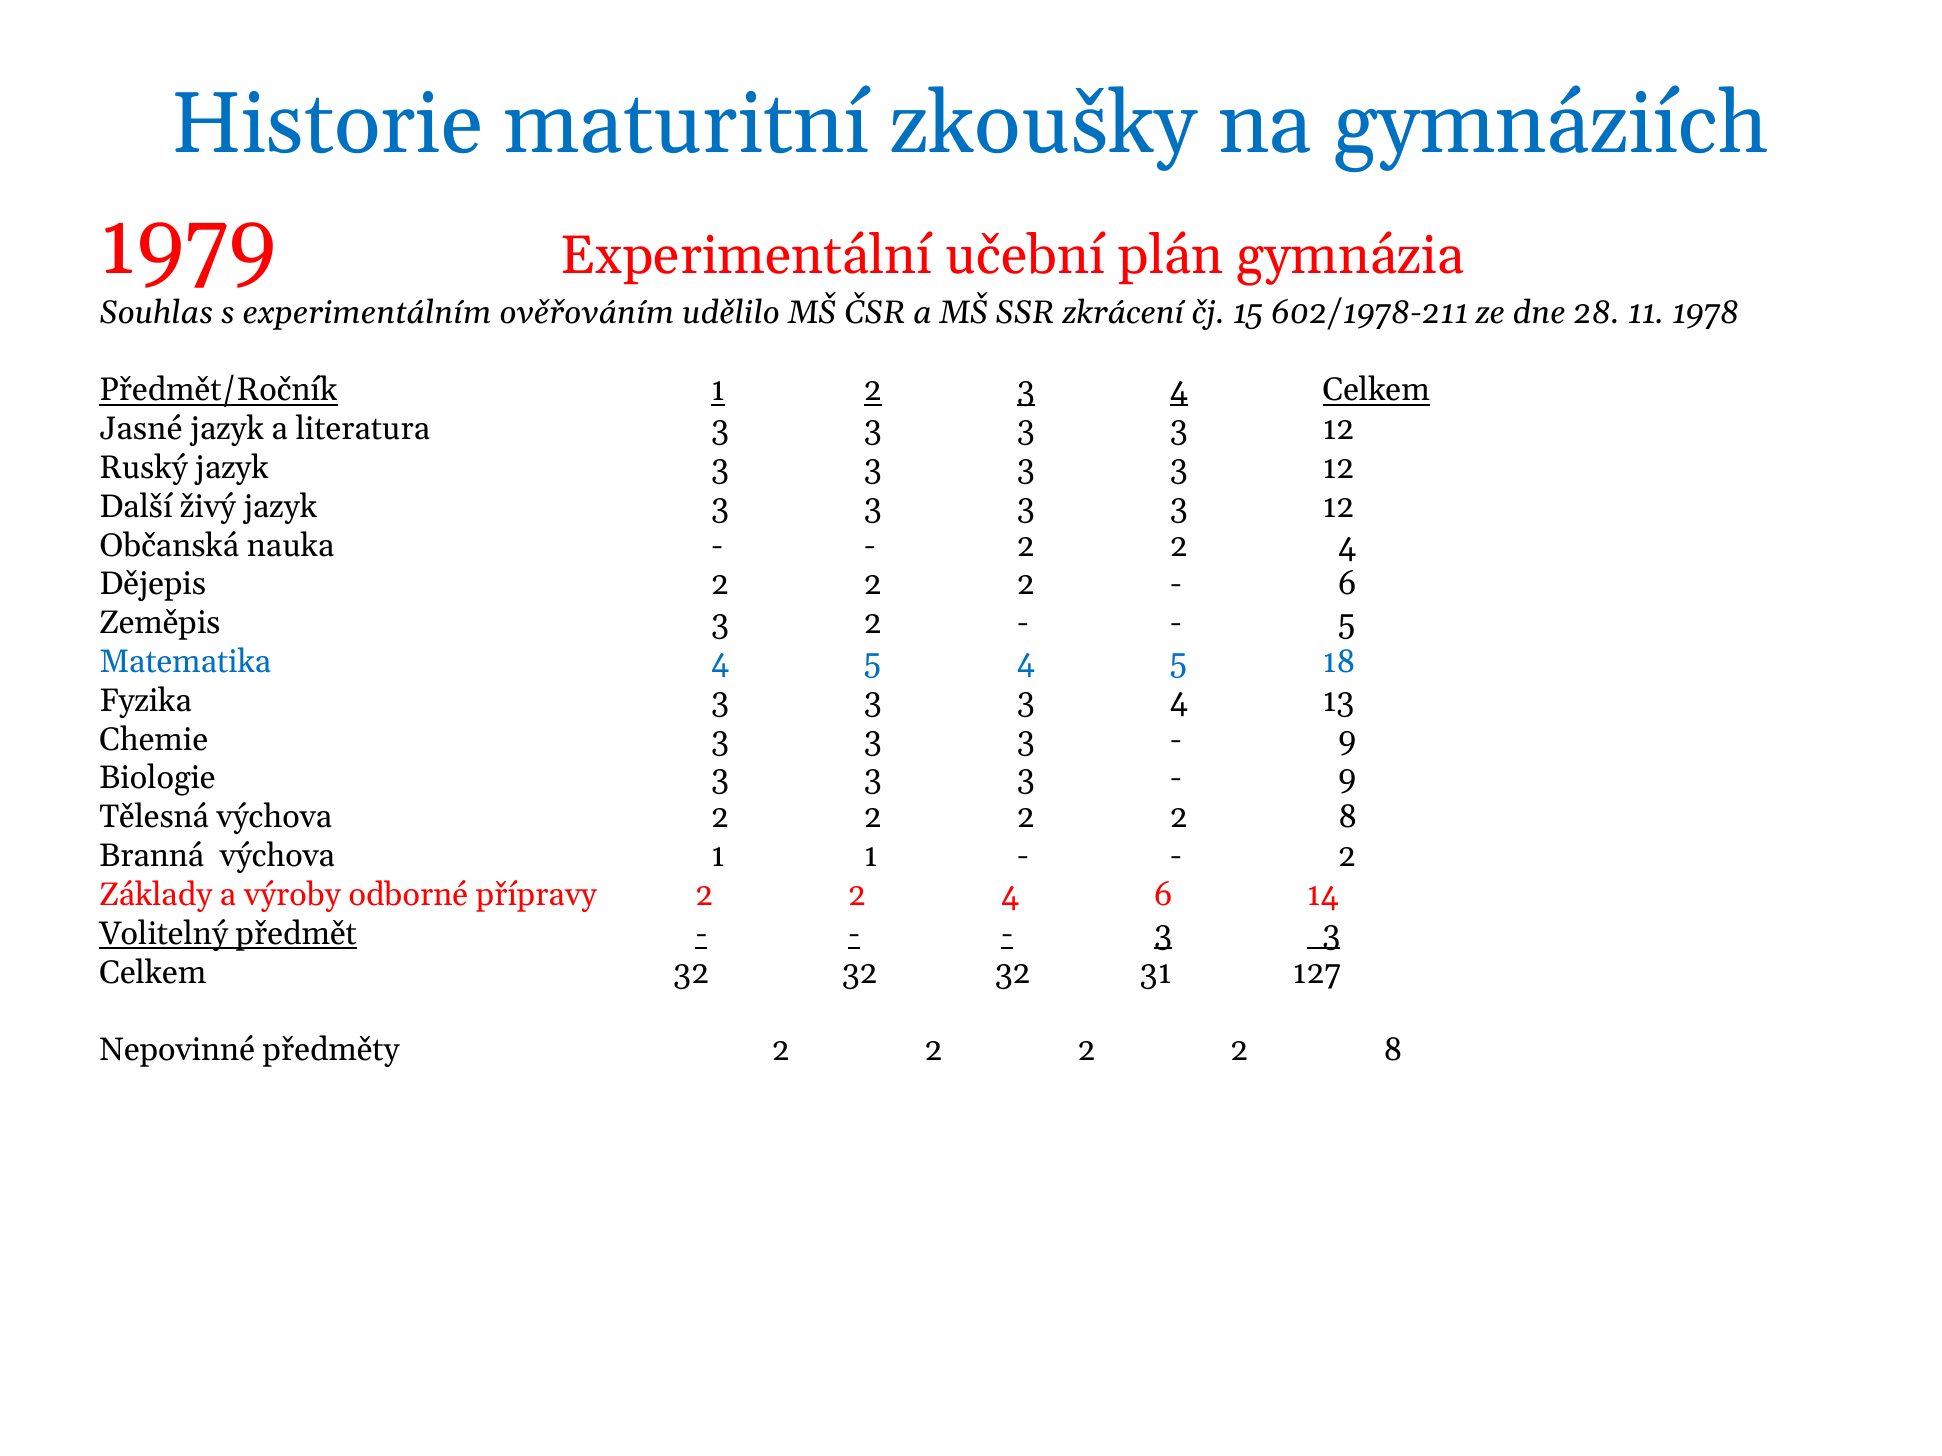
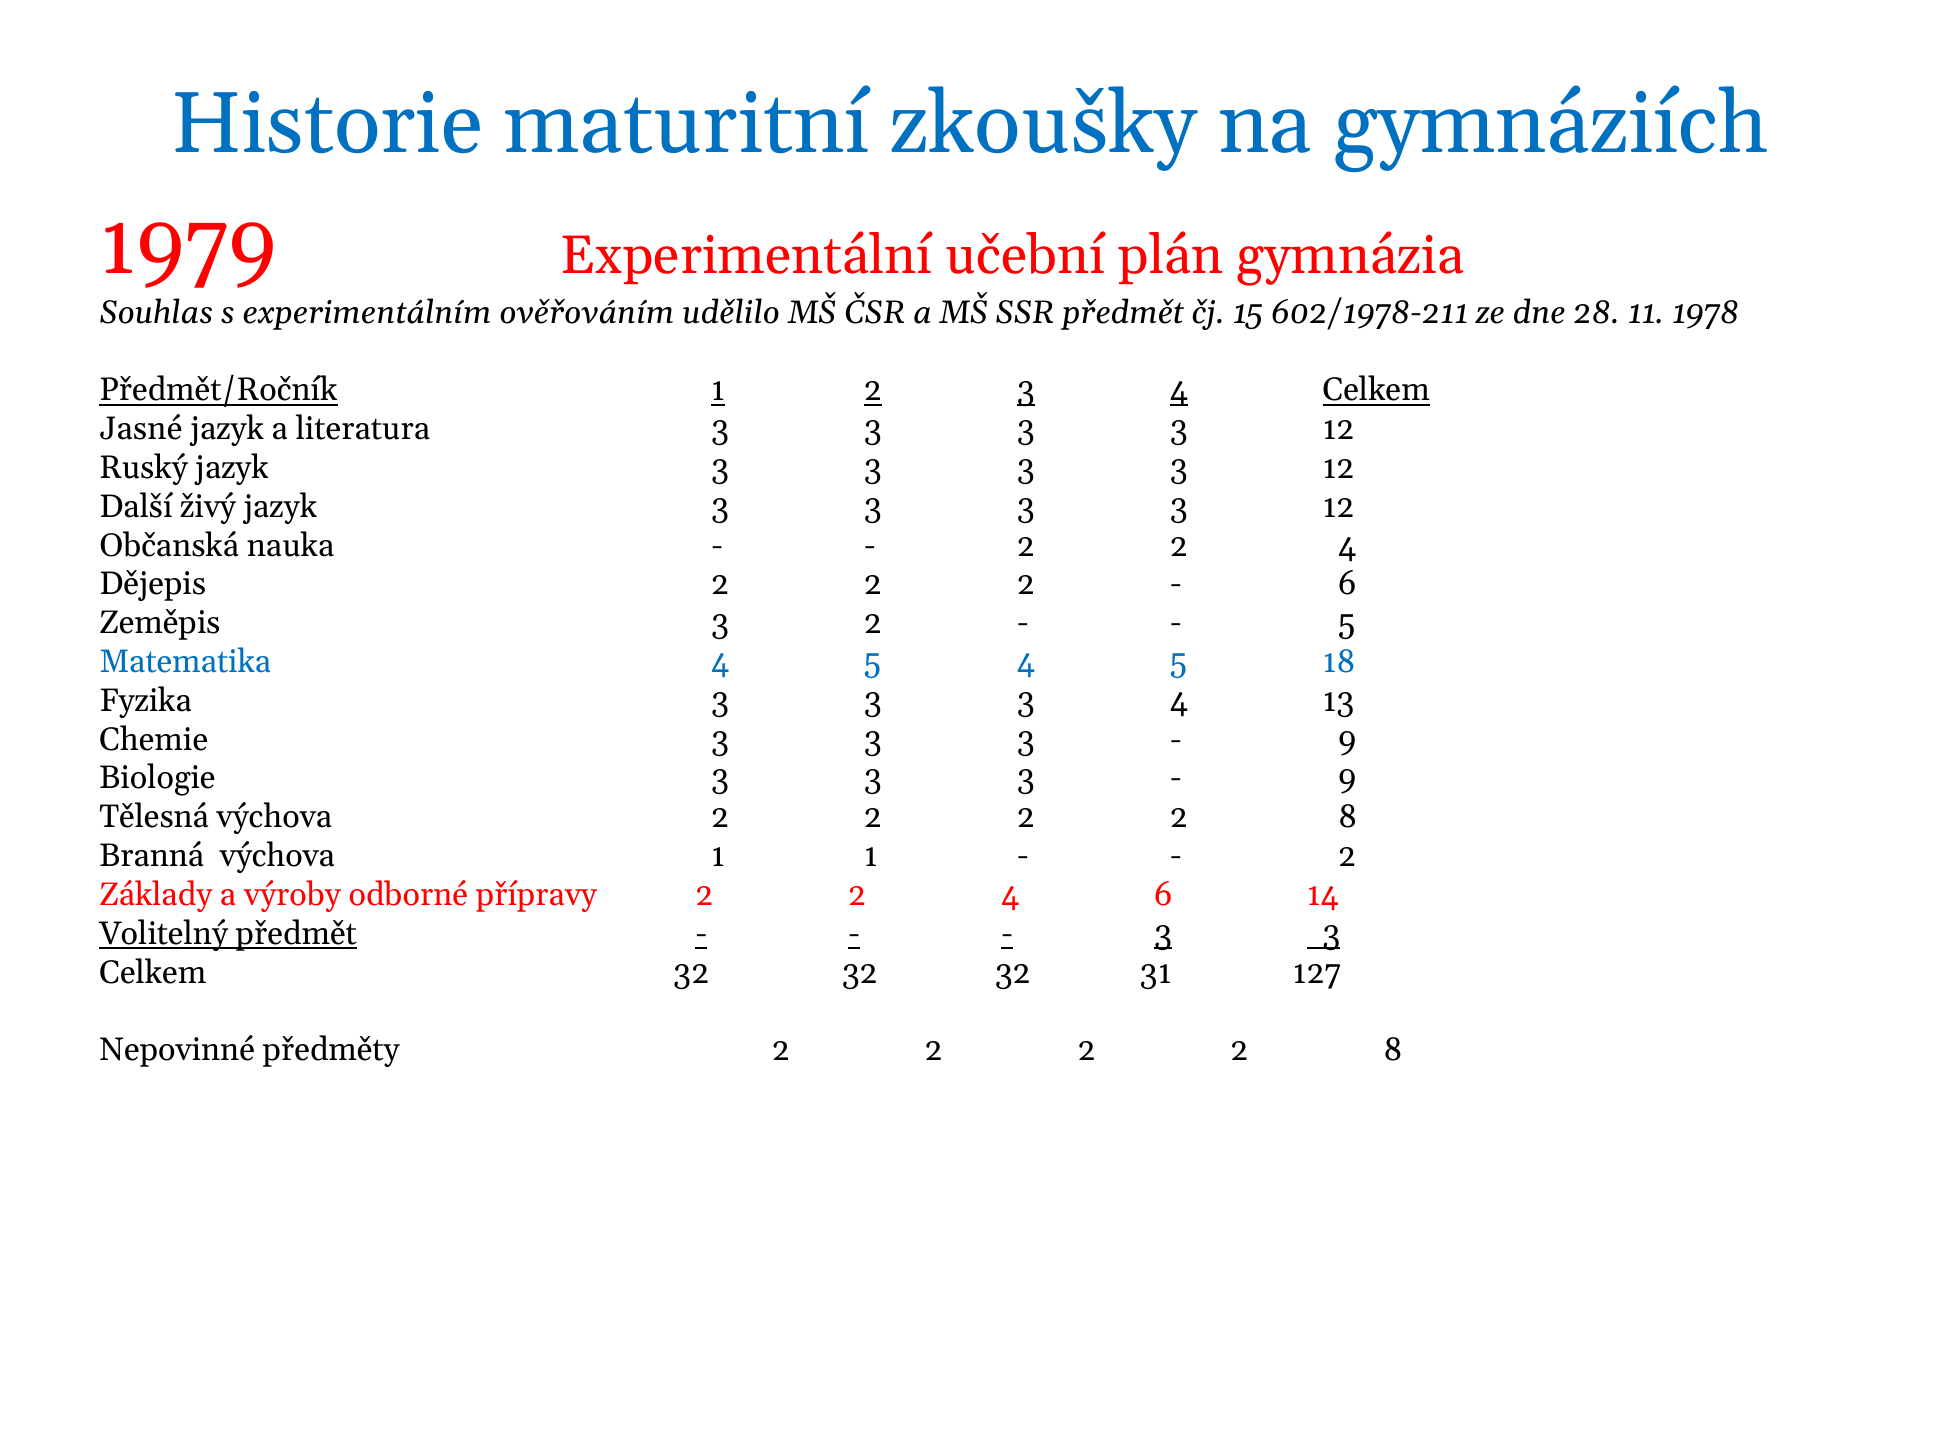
SSR zkrácení: zkrácení -> předmět (1123, 313)
